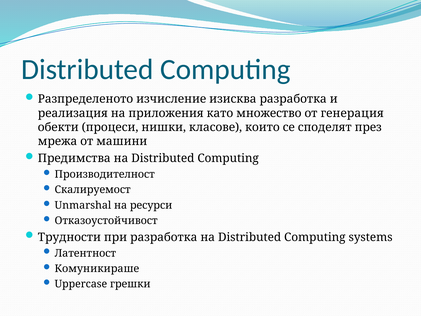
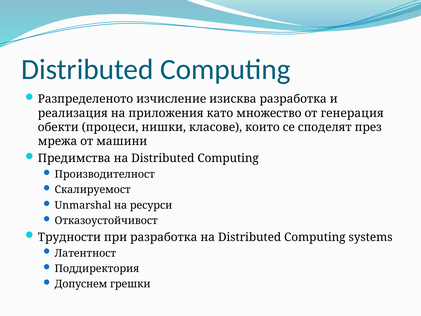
Комуникираше: Комуникираше -> Поддиректория (97, 268)
Uppercase: Uppercase -> Допуснем (81, 284)
